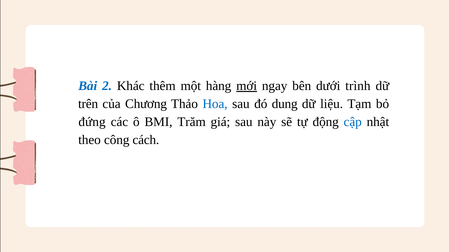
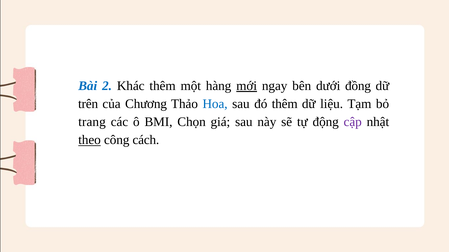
trình: trình -> đồng (358, 86)
đó dung: dung -> thêm (285, 104)
đứng: đứng -> trang (92, 122)
Trăm: Trăm -> Chọn (192, 122)
cập colour: blue -> purple (353, 122)
theo underline: none -> present (90, 140)
